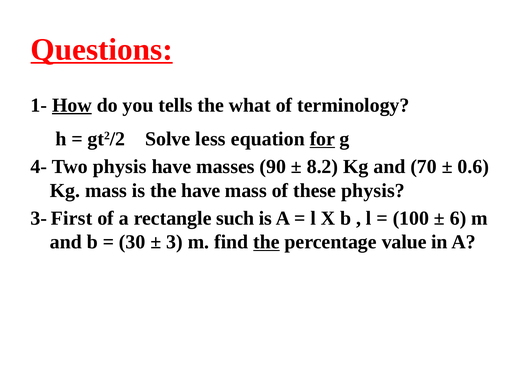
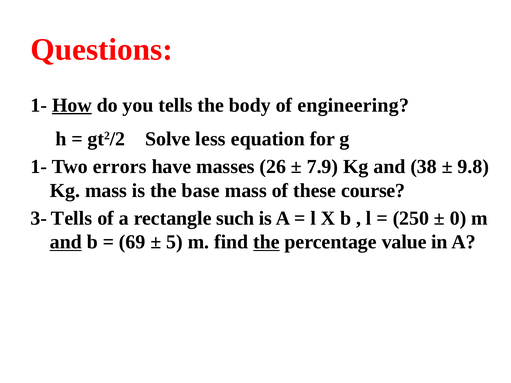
Questions underline: present -> none (102, 49)
what: what -> body (250, 105)
terminology: terminology -> engineering (353, 105)
for underline: present -> none (322, 139)
4-: 4- -> 1- (39, 167)
Two physis: physis -> errors (120, 167)
90: 90 -> 26 (273, 167)
8.2: 8.2 -> 7.9 (322, 167)
70: 70 -> 38 (424, 167)
0.6: 0.6 -> 9.8 (473, 167)
the have: have -> base (201, 191)
these physis: physis -> course (373, 191)
3- First: First -> Tells (72, 218)
100: 100 -> 250 (411, 218)
6: 6 -> 0 (458, 218)
and underline: none -> present (66, 242)
30: 30 -> 69 (132, 242)
3: 3 -> 5 (174, 242)
